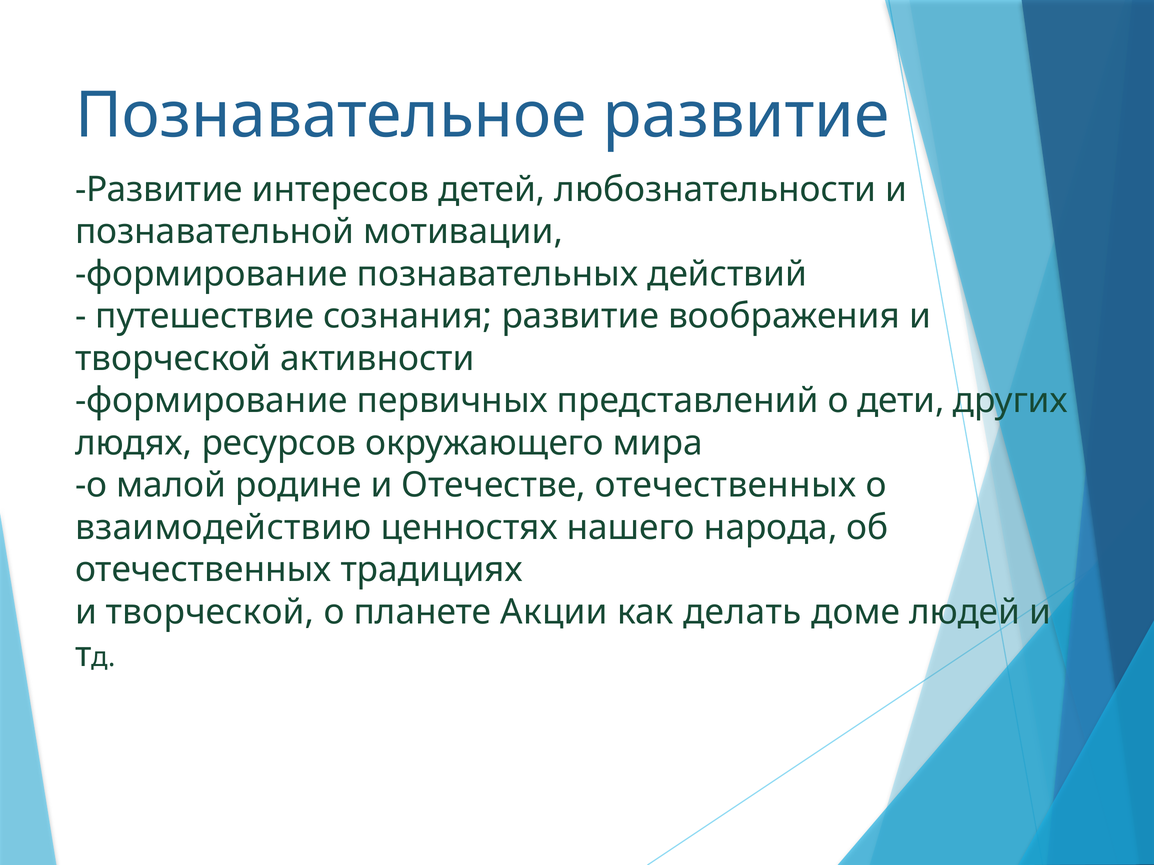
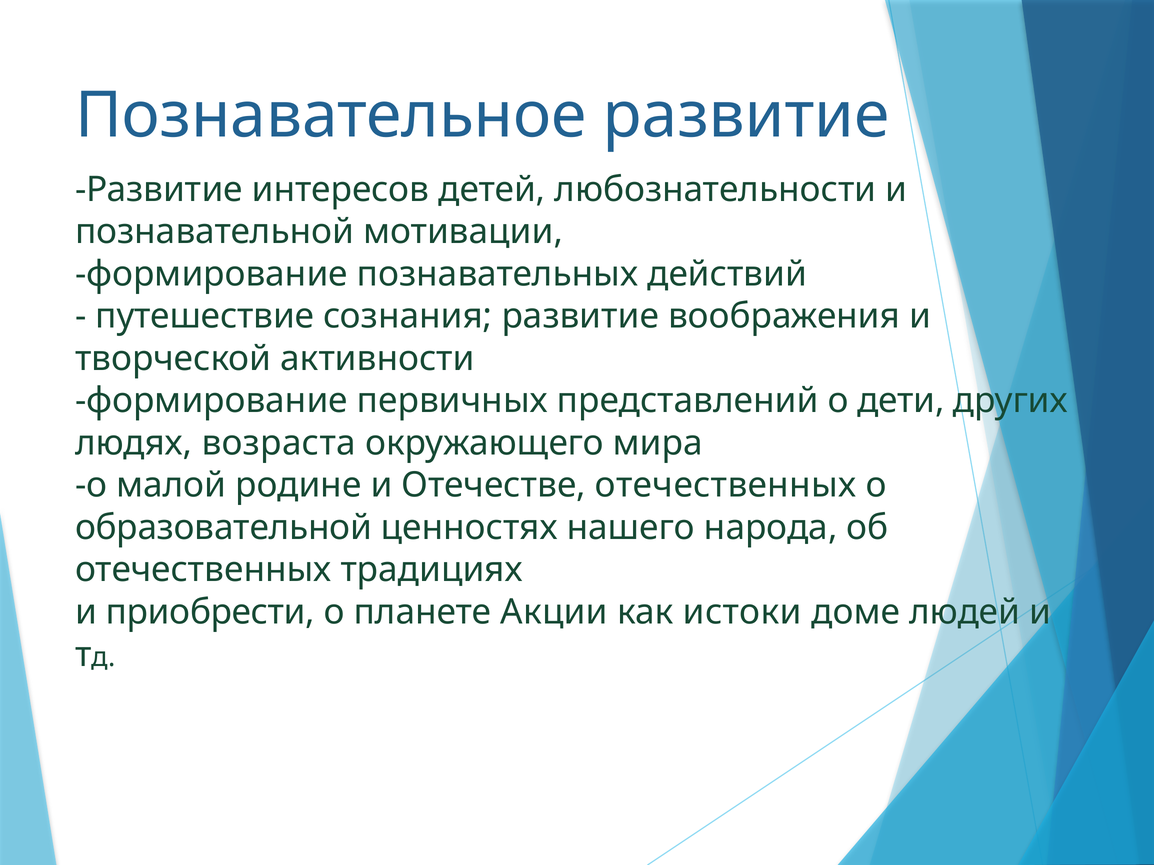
ресурсов: ресурсов -> возраста (279, 443)
взаимодействию: взаимодействию -> образовательной (223, 528)
творческой: творческой -> приобрести (210, 612)
делать: делать -> истоки (742, 612)
